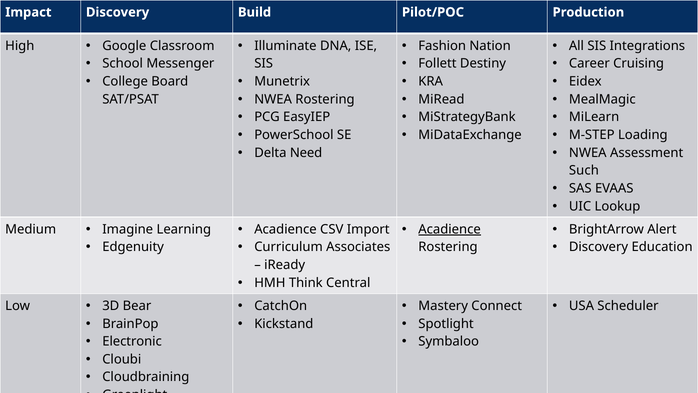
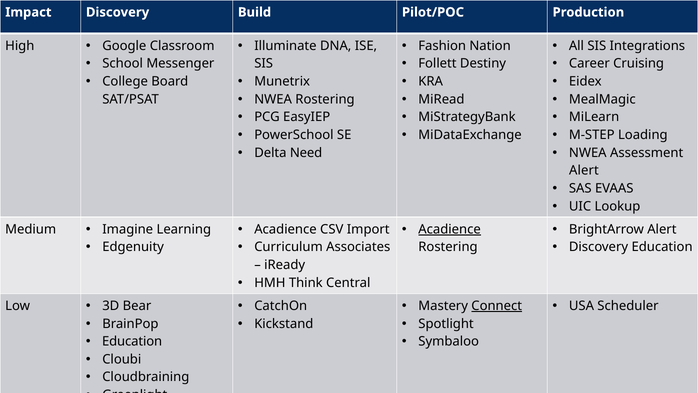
Such: Such -> Alert (584, 170)
Connect underline: none -> present (497, 306)
Electronic: Electronic -> Education (132, 341)
